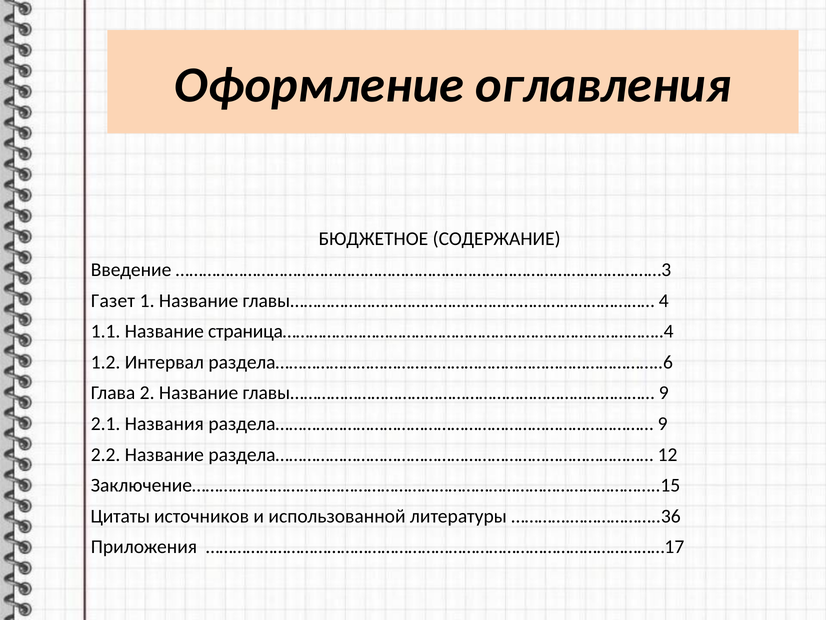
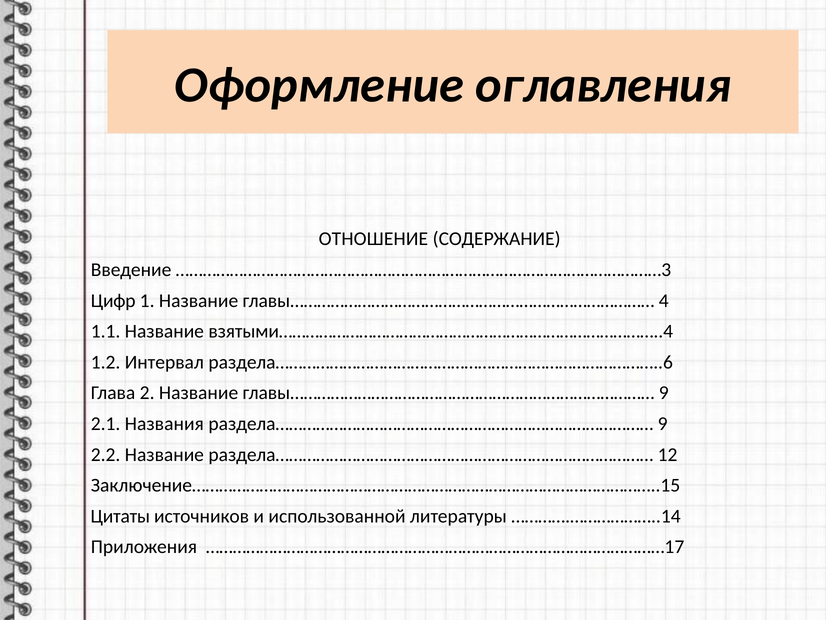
БЮДЖЕТНОЕ: БЮДЖЕТНОЕ -> ОТНОШЕНИЕ (373, 239)
Газет: Газет -> Цифр (113, 300)
страница…………………………………………………………………………..4: страница…………………………………………………………………………..4 -> взятыми…………………………………………………………………………..4 (441, 331)
………….………………..36: ………….………………..36 -> ………….………………..14 (596, 516)
